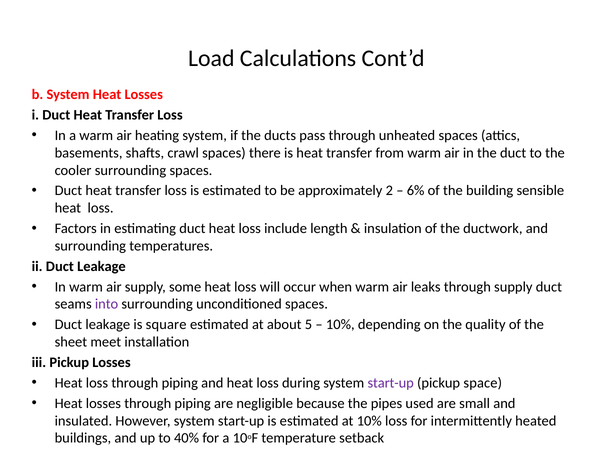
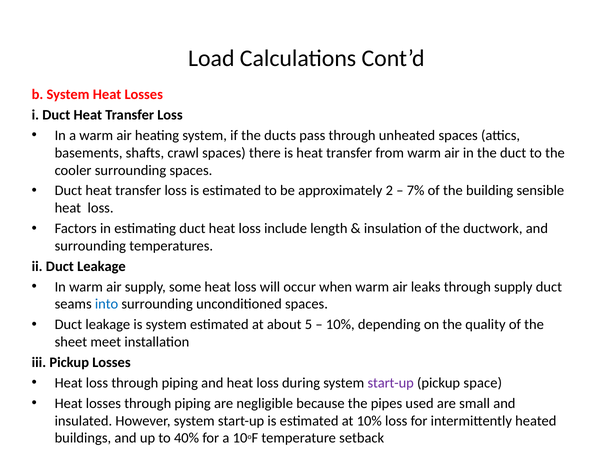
6%: 6% -> 7% (416, 191)
into colour: purple -> blue (107, 304)
is square: square -> system (166, 324)
